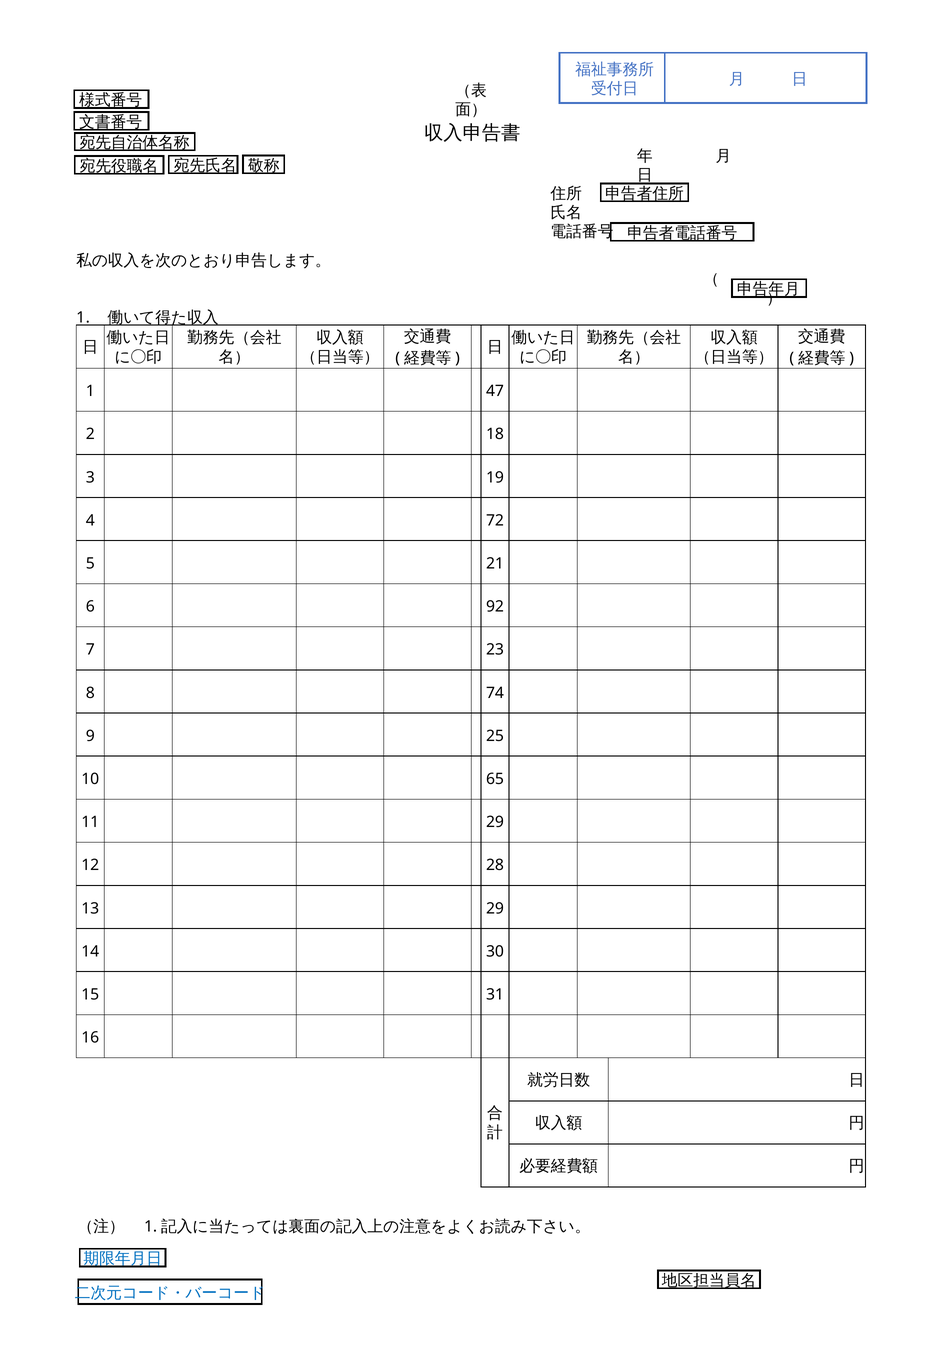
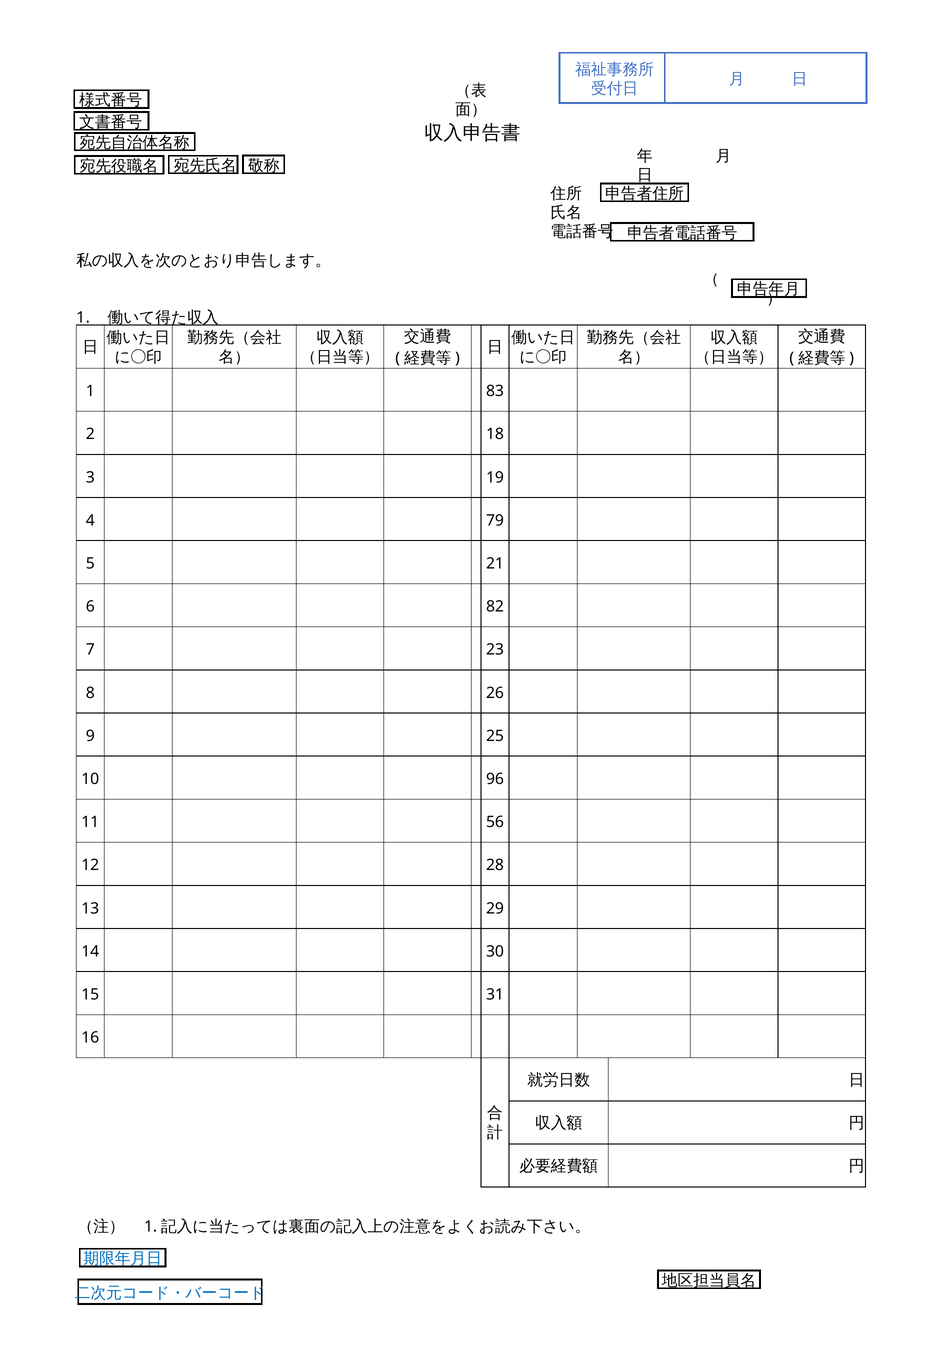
47: 47 -> 83 (495, 391)
72: 72 -> 79 (495, 521)
92: 92 -> 82 (495, 607)
74: 74 -> 26 (495, 693)
65: 65 -> 96 (495, 779)
11 29: 29 -> 56 (495, 823)
